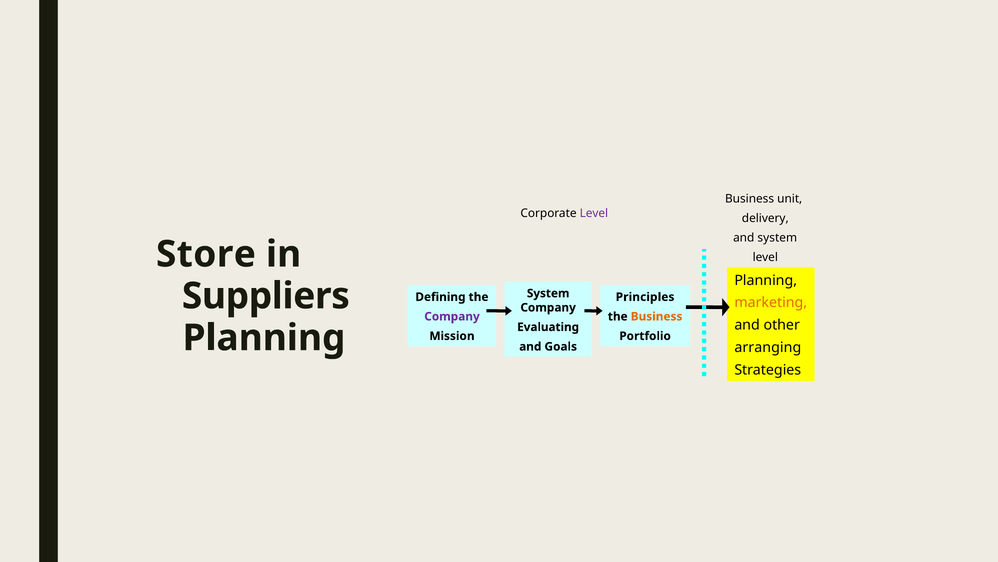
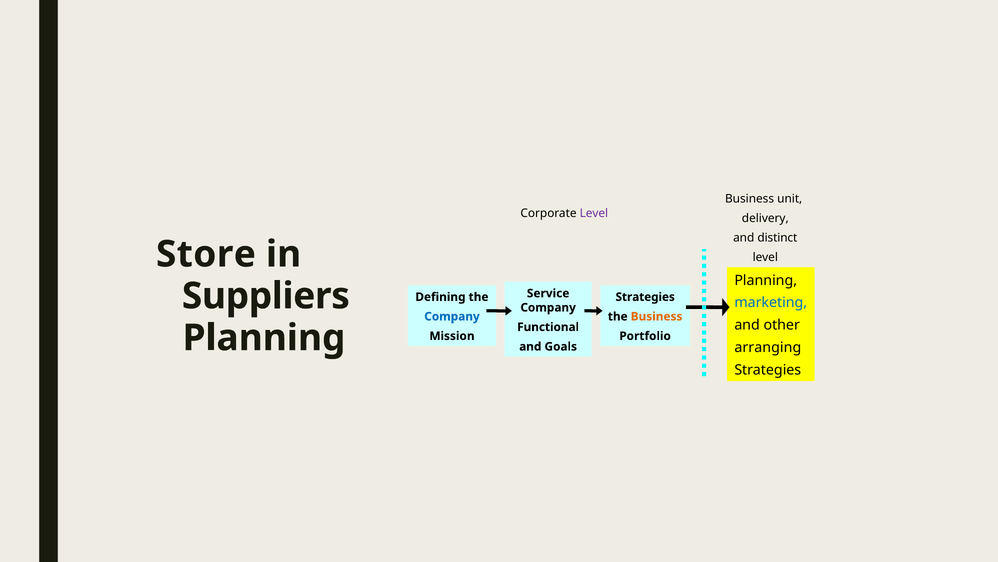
and system: system -> distinct (777, 238)
System: System -> Service (548, 293)
Principles: Principles -> Strategies (645, 297)
marketing colour: orange -> blue (771, 302)
Company colour: purple -> blue (452, 316)
Evaluating: Evaluating -> Functional (548, 327)
